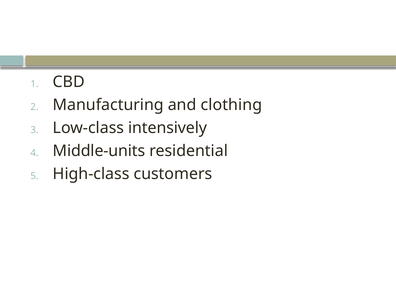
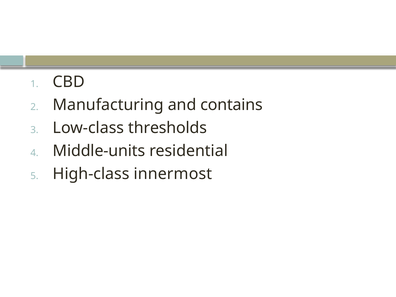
clothing: clothing -> contains (232, 105)
intensively: intensively -> thresholds (168, 128)
customers: customers -> innermost (173, 174)
